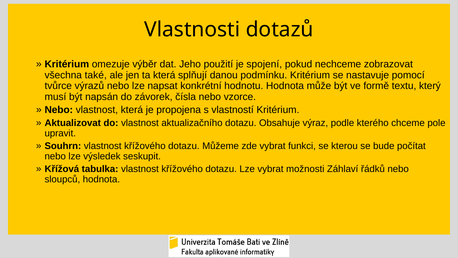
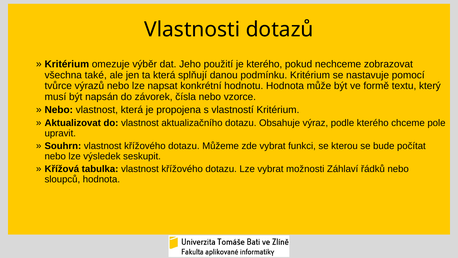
je spojení: spojení -> kterého (264, 64)
